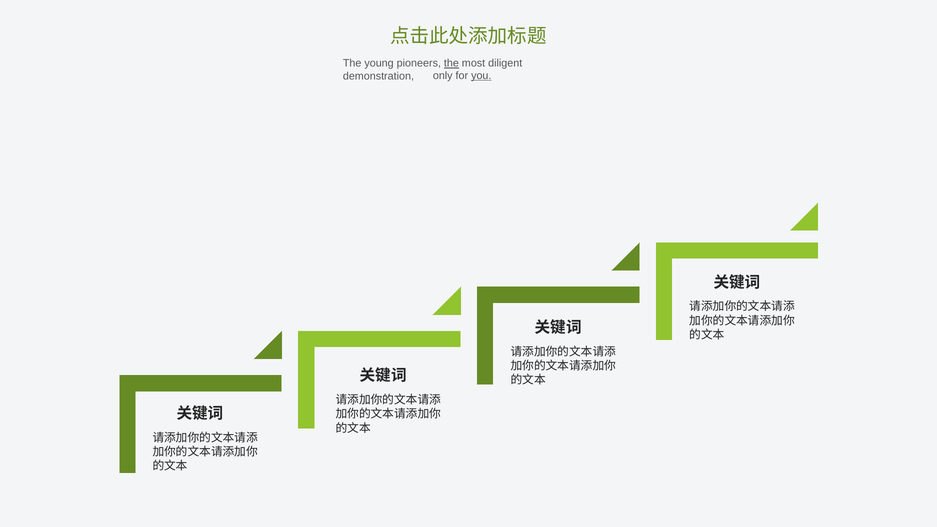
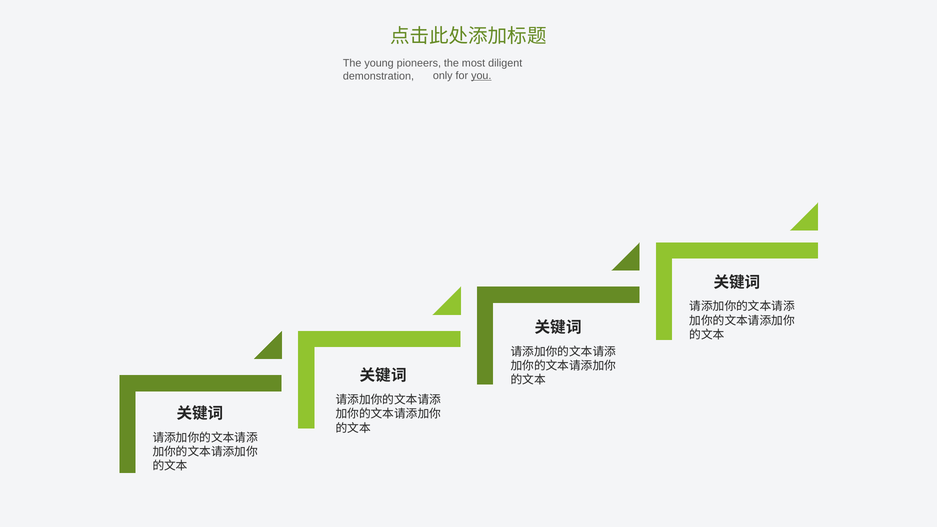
the underline: present -> none (451, 63)
